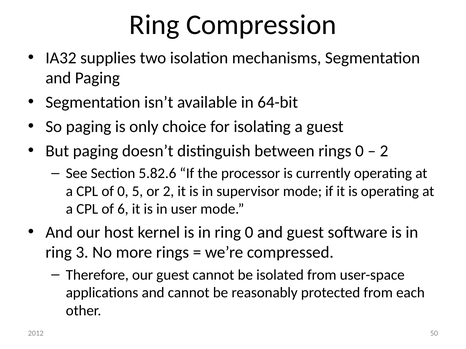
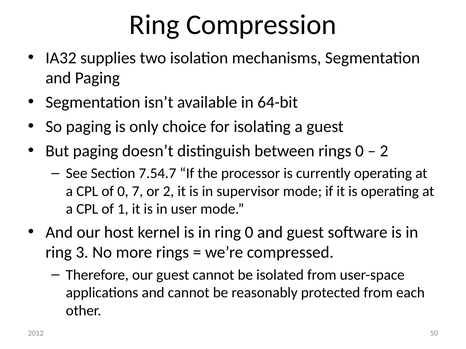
5.82.6: 5.82.6 -> 7.54.7 (157, 174)
5: 5 -> 7 (137, 191)
6: 6 -> 1 (123, 209)
